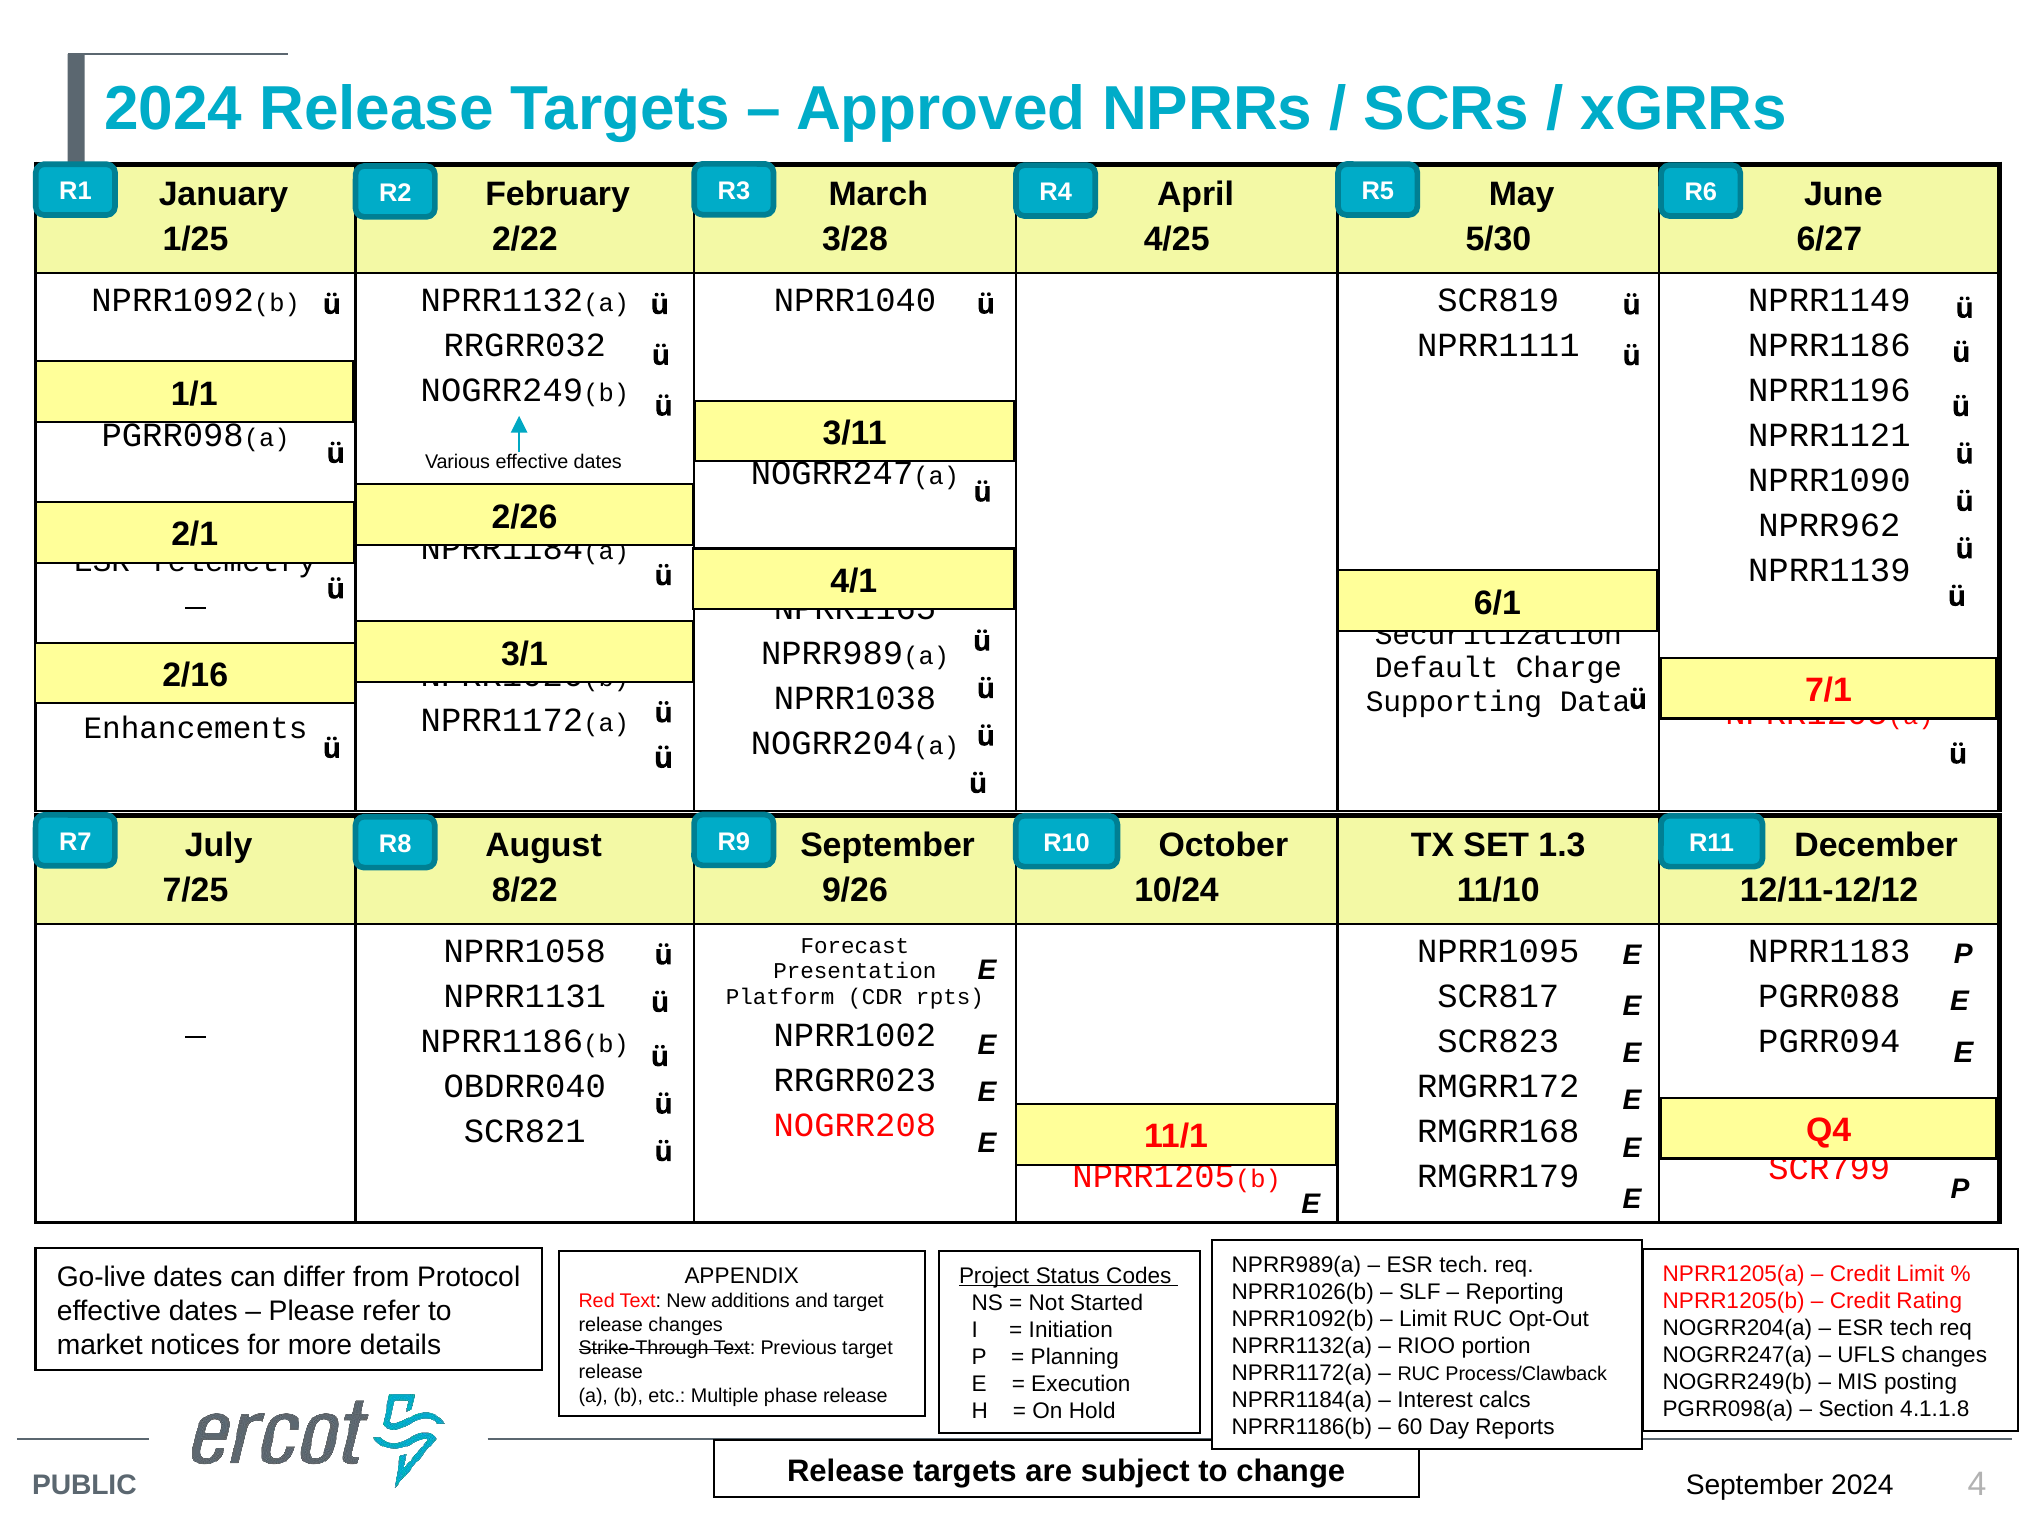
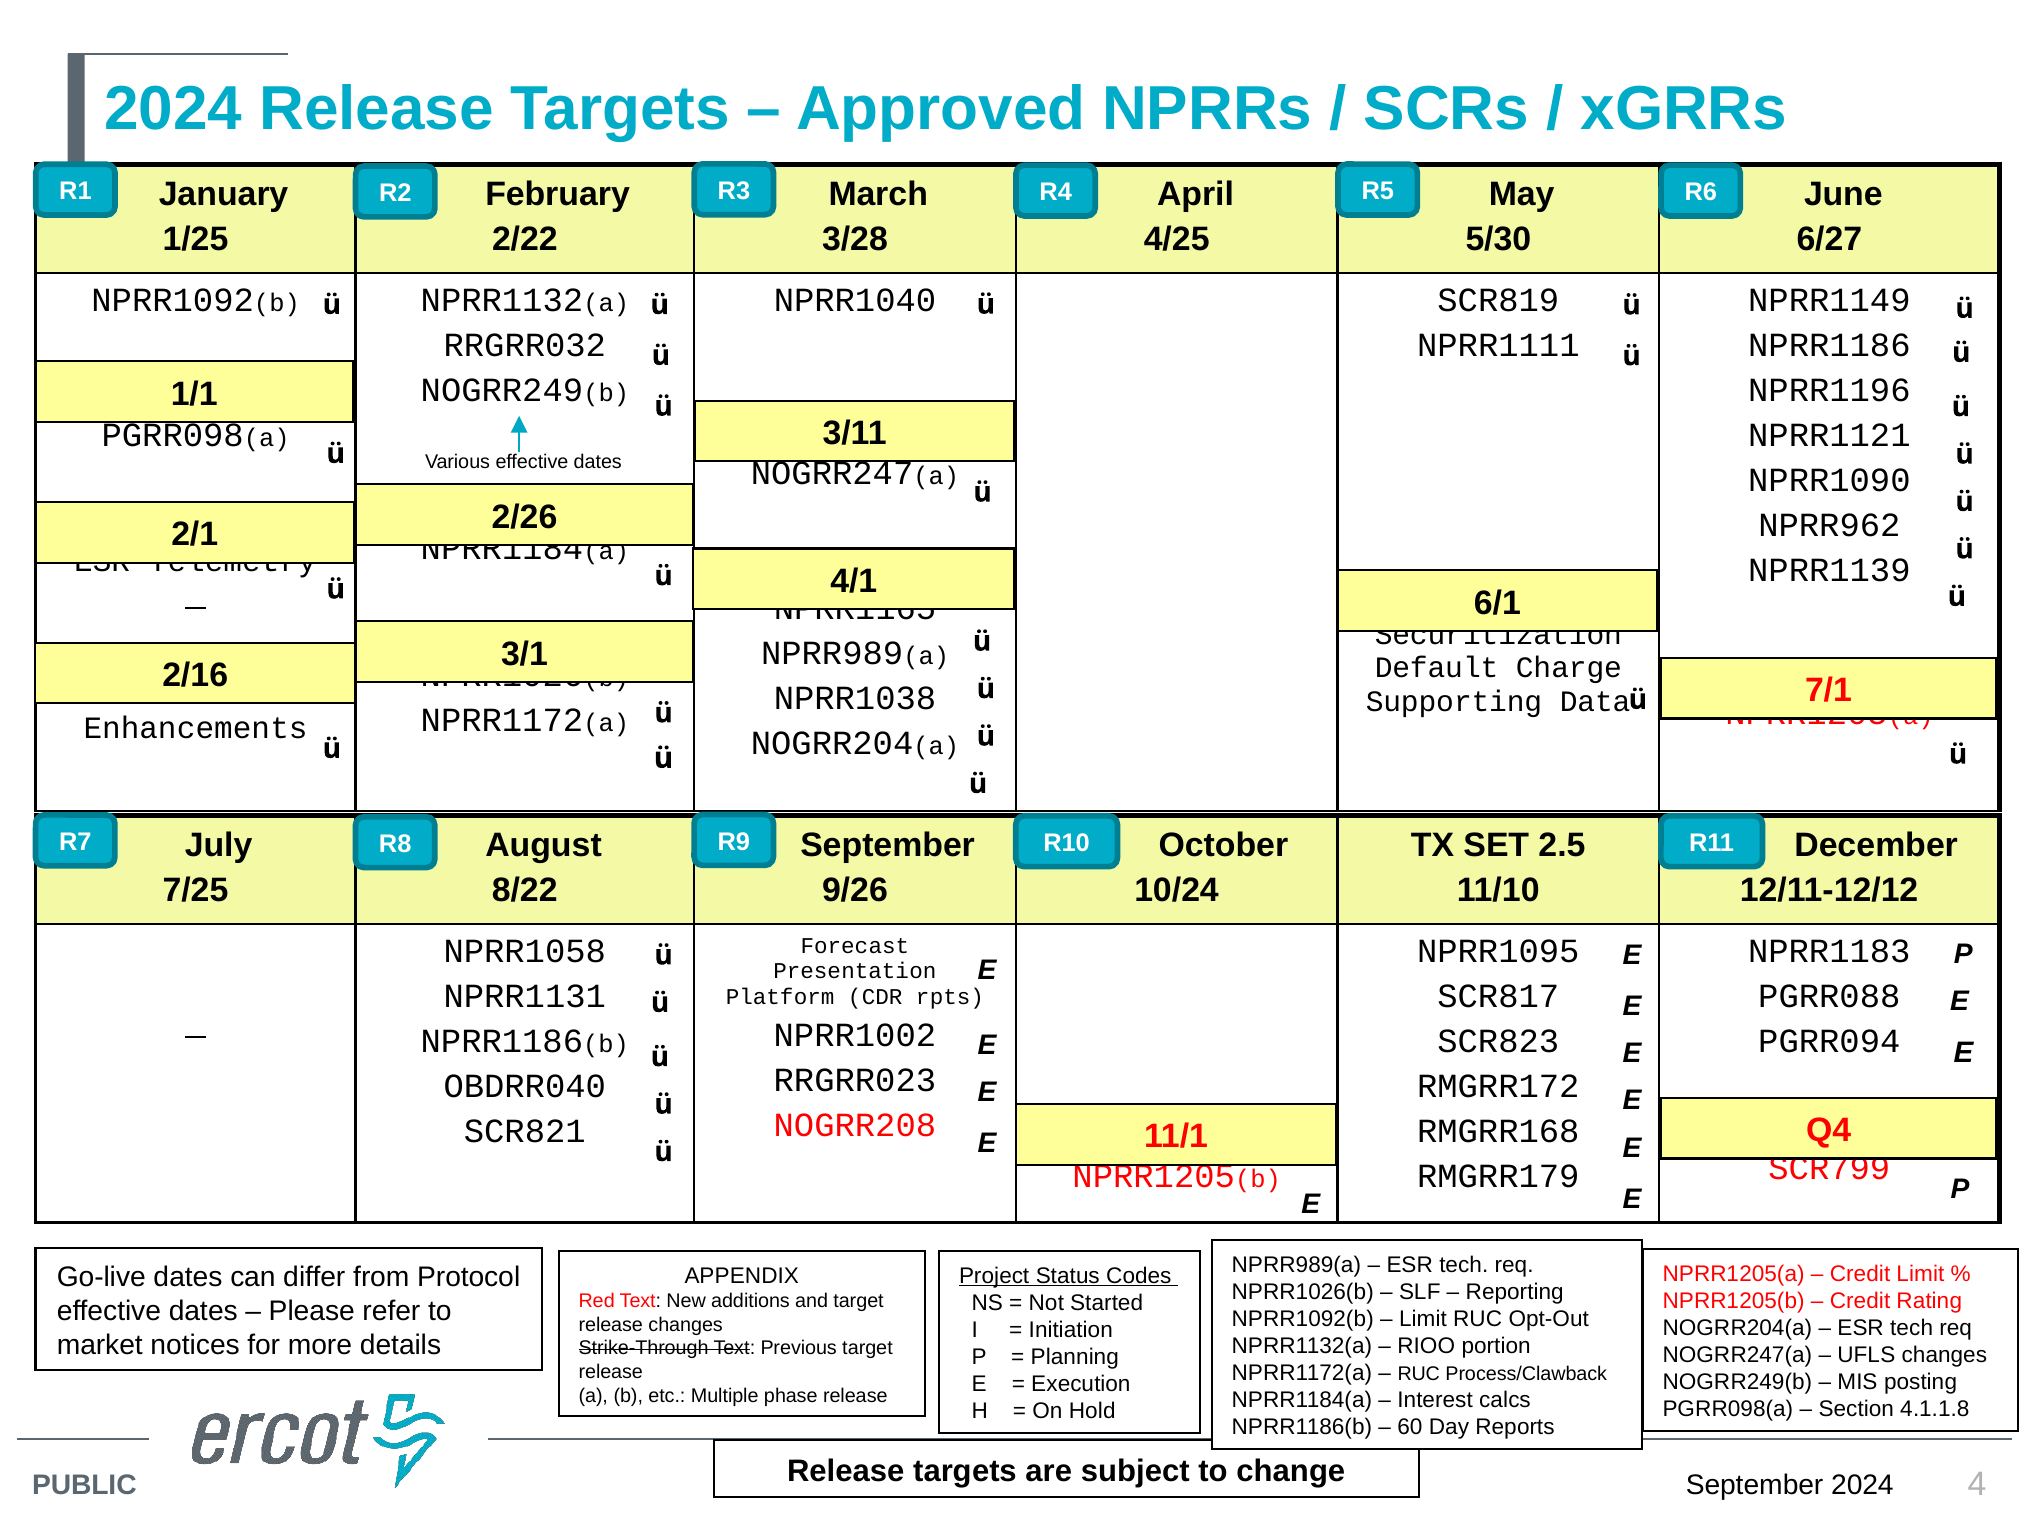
1.3: 1.3 -> 2.5 (1562, 845)
